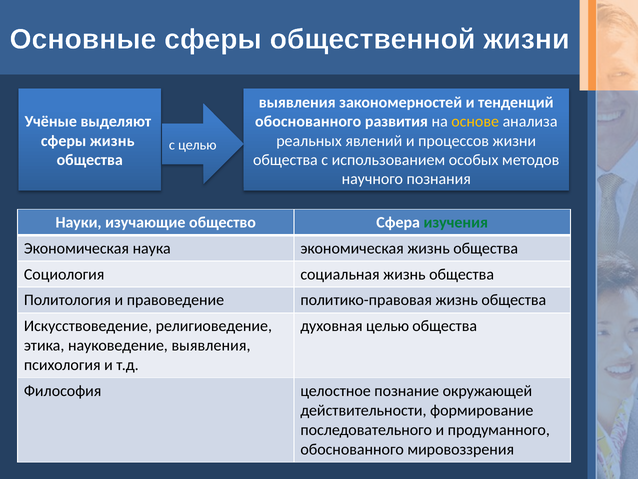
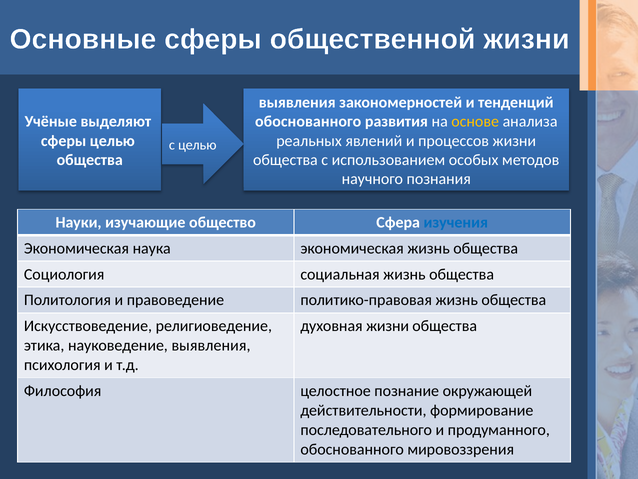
сферы жизнь: жизнь -> целью (112, 141)
изучения colour: green -> blue (456, 222)
духовная целью: целью -> жизни (388, 326)
